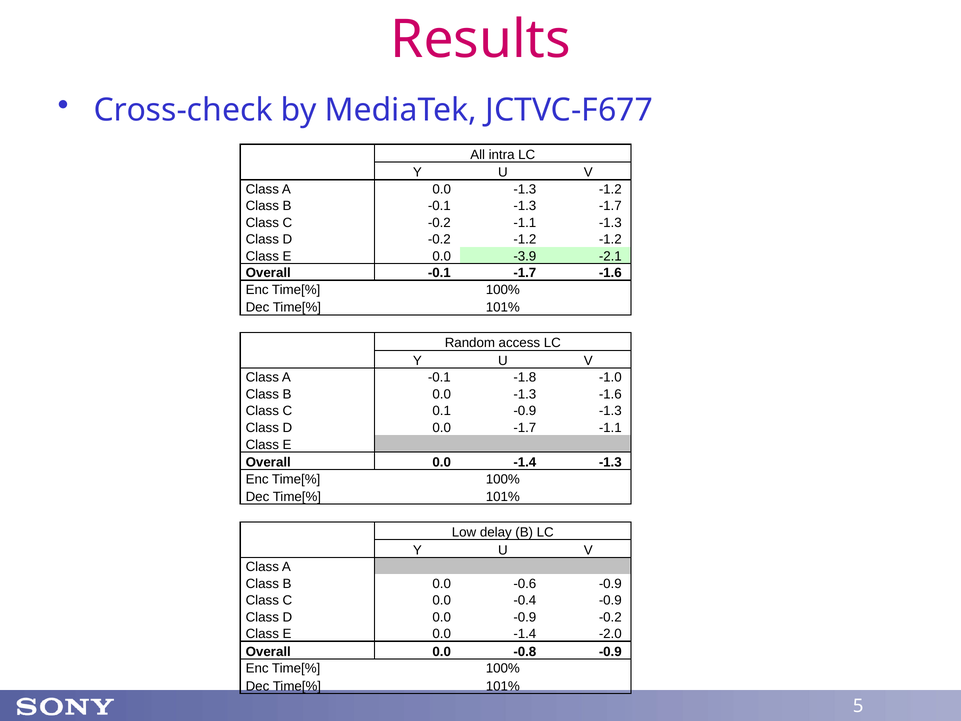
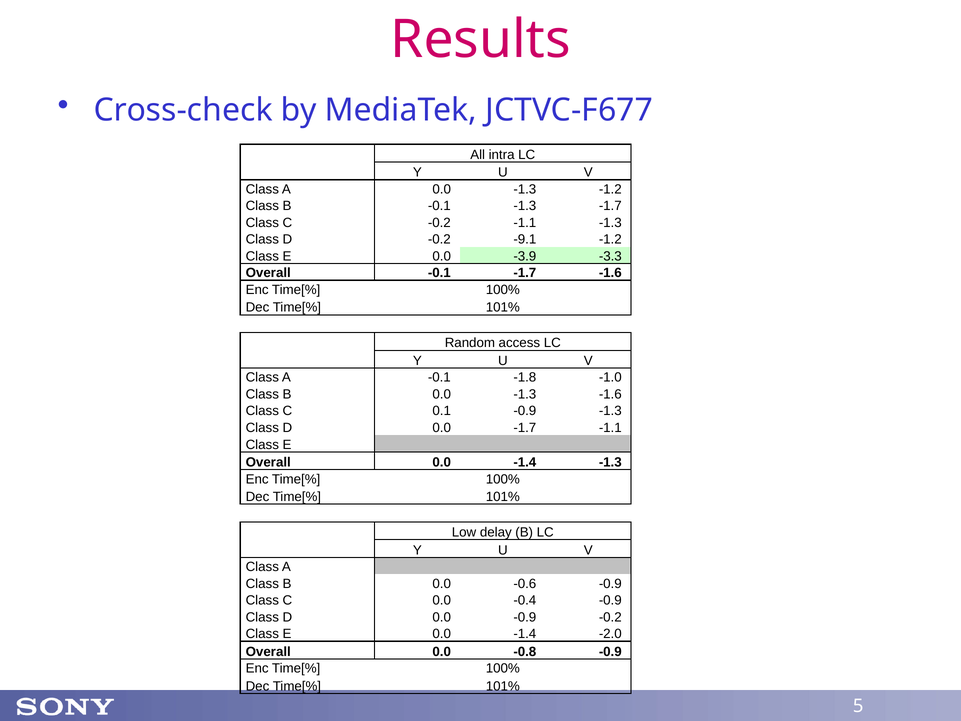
-0.2 -1.2: -1.2 -> -9.1 (525, 239)
-2.1: -2.1 -> -3.3 (610, 256)
